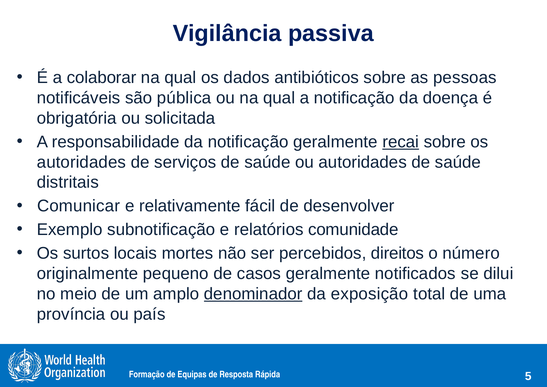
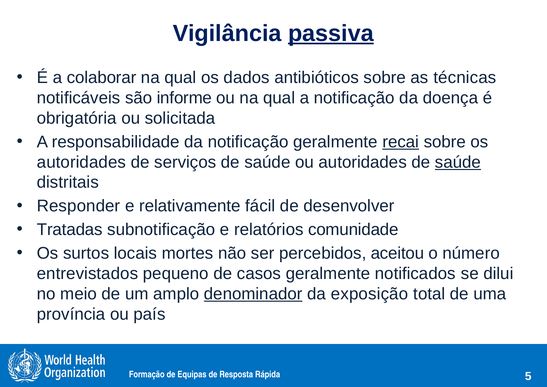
passiva underline: none -> present (331, 33)
pessoas: pessoas -> técnicas (465, 78)
pública: pública -> informe (184, 98)
saúde underline: none -> present (458, 162)
Comunicar: Comunicar -> Responder (79, 206)
Exemplo: Exemplo -> Tratadas (70, 230)
direitos: direitos -> aceitou (397, 253)
originalmente: originalmente -> entrevistados (88, 273)
